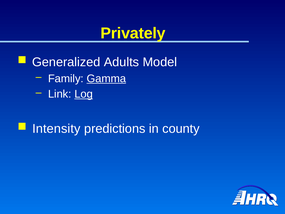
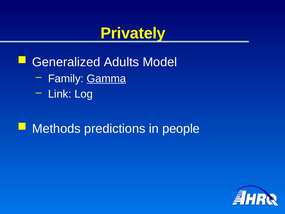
Log underline: present -> none (84, 94)
Intensity: Intensity -> Methods (56, 129)
county: county -> people (181, 129)
